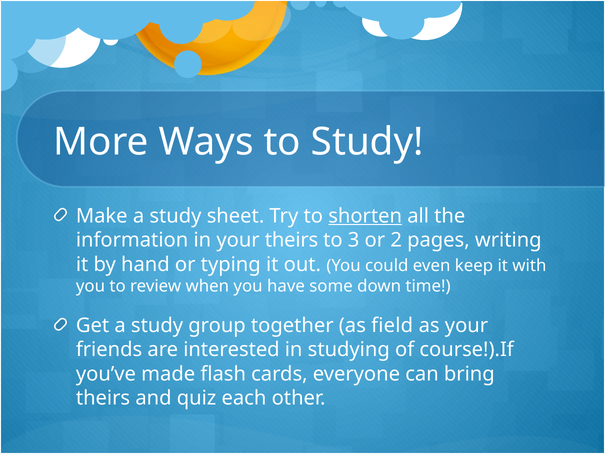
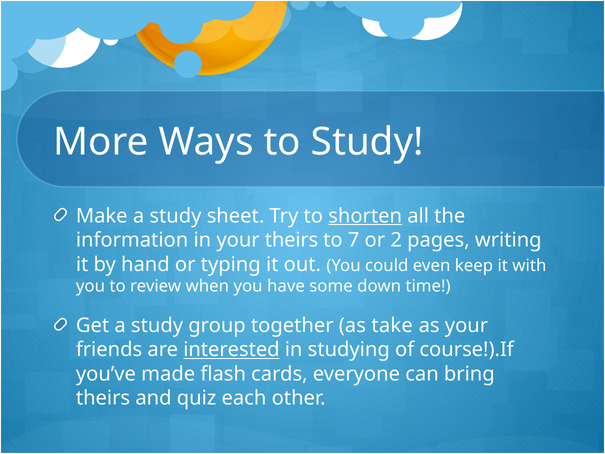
3: 3 -> 7 (354, 240)
field: field -> take (392, 325)
interested underline: none -> present (231, 350)
